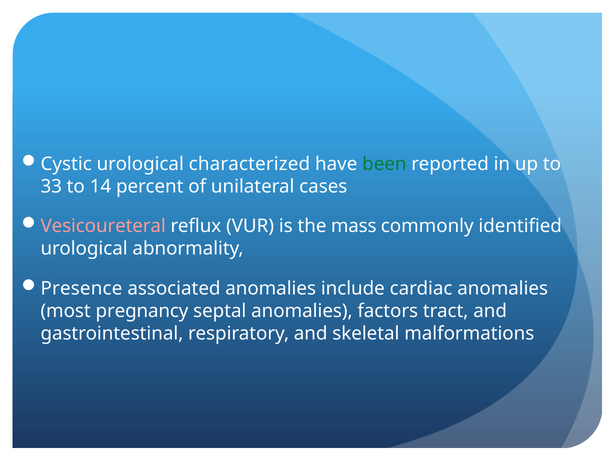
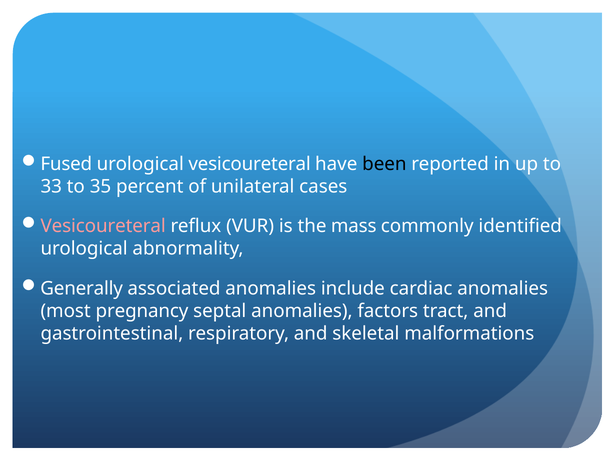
Cystic: Cystic -> Fused (66, 164)
urological characterized: characterized -> vesicoureteral (250, 164)
been colour: green -> black (384, 164)
14: 14 -> 35 (100, 187)
Presence: Presence -> Generally (82, 289)
